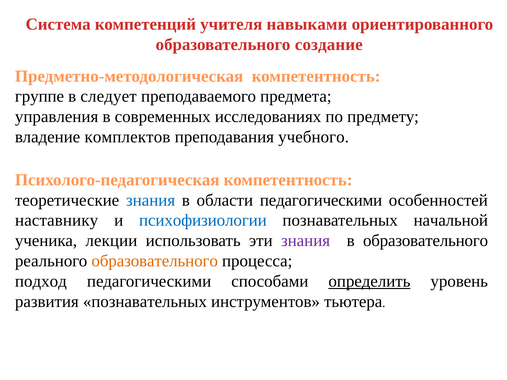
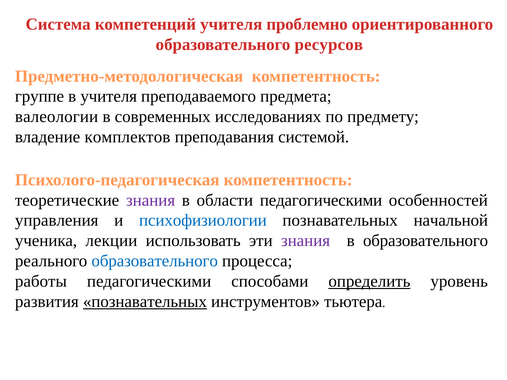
навыками: навыками -> проблемно (307, 24)
создание: создание -> ресурсов (329, 45)
в следует: следует -> учителя (109, 96)
управления: управления -> валеологии (57, 117)
учебного: учебного -> системой (314, 137)
знания colour: blue -> purple (151, 200)
наставнику: наставнику -> управления (57, 221)
образовательного colour: orange -> blue (155, 261)
подход: подход -> работы (41, 281)
познавательных underline: none -> present (145, 302)
